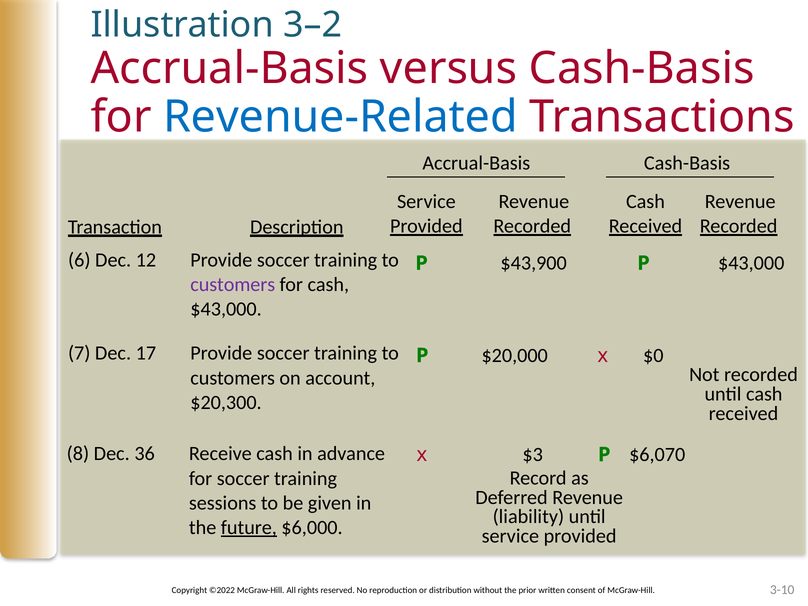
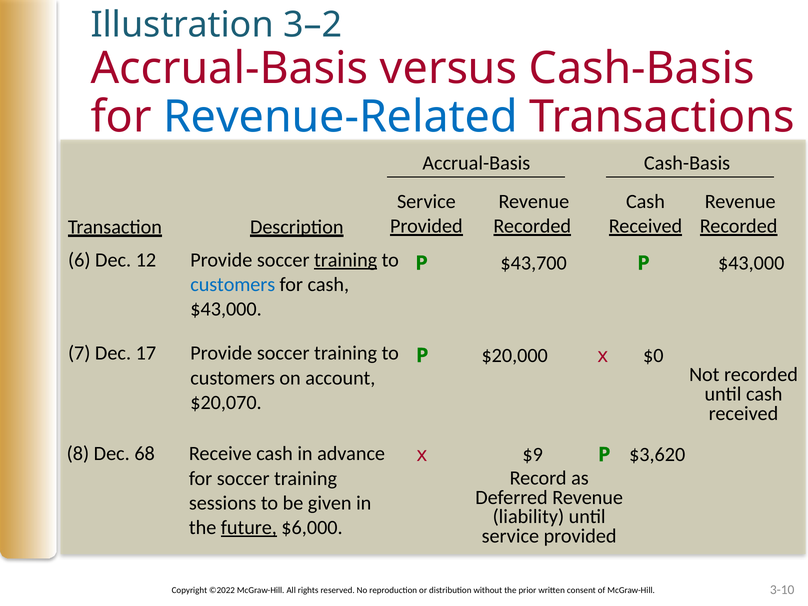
training underline: none -> present (346, 260)
$43,900: $43,900 -> $43,700 (534, 263)
customers colour: purple -> blue (233, 285)
$20,300: $20,300 -> $20,070 (226, 403)
36: 36 -> 68 (145, 454)
$3: $3 -> $9 (533, 455)
$6,070: $6,070 -> $3,620 (657, 455)
